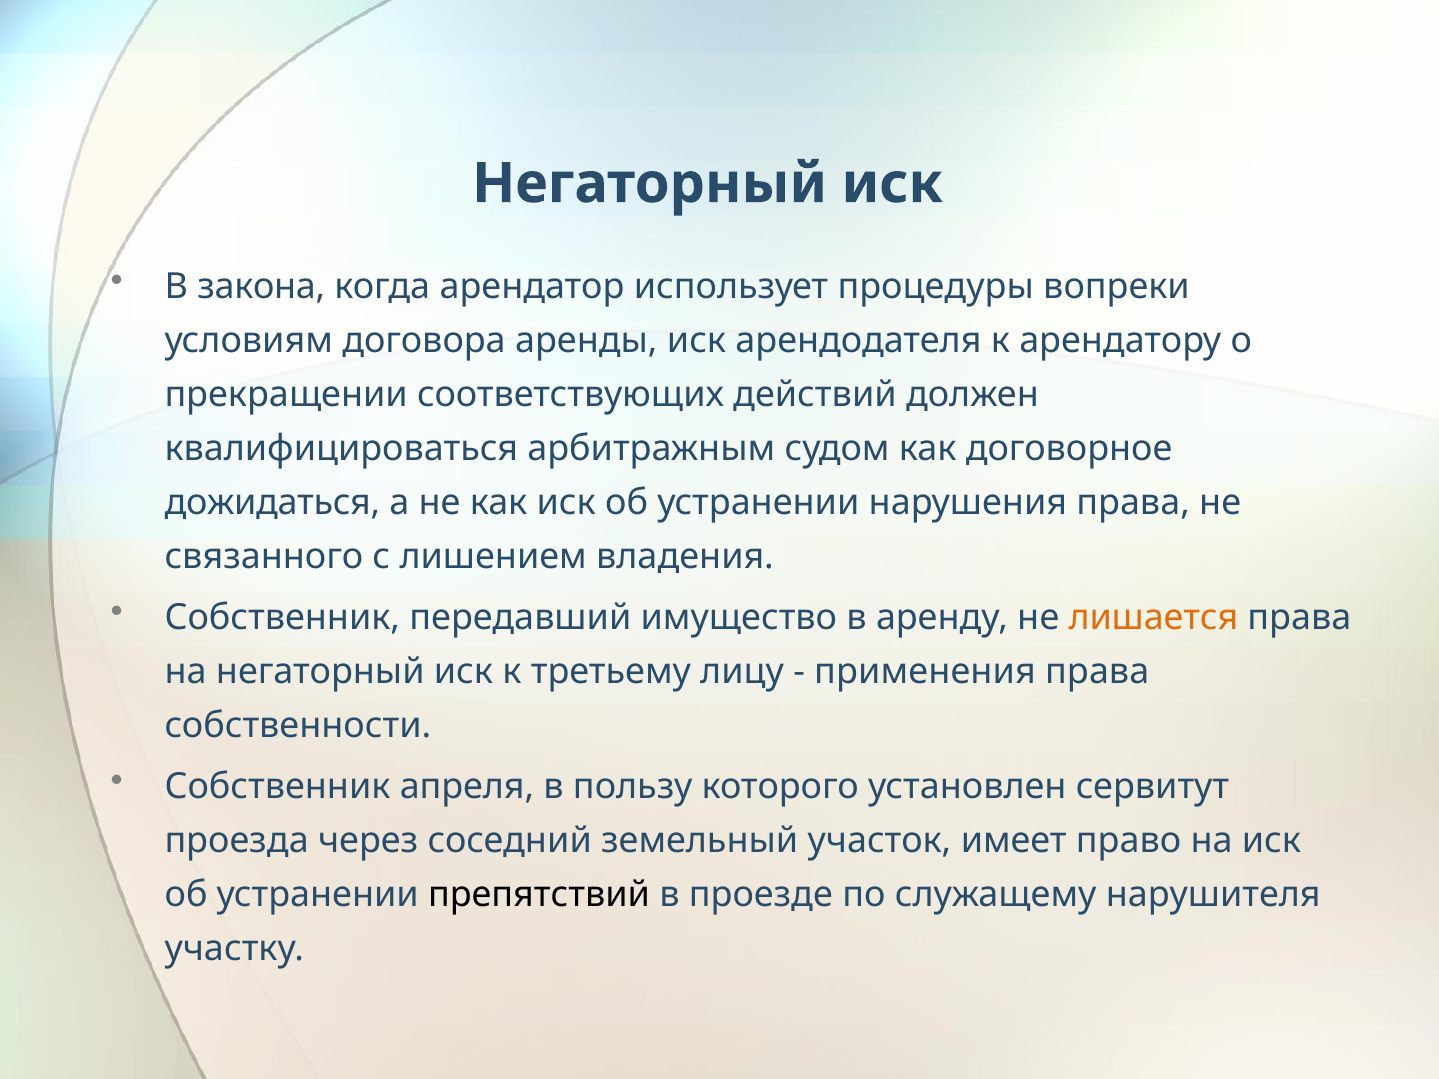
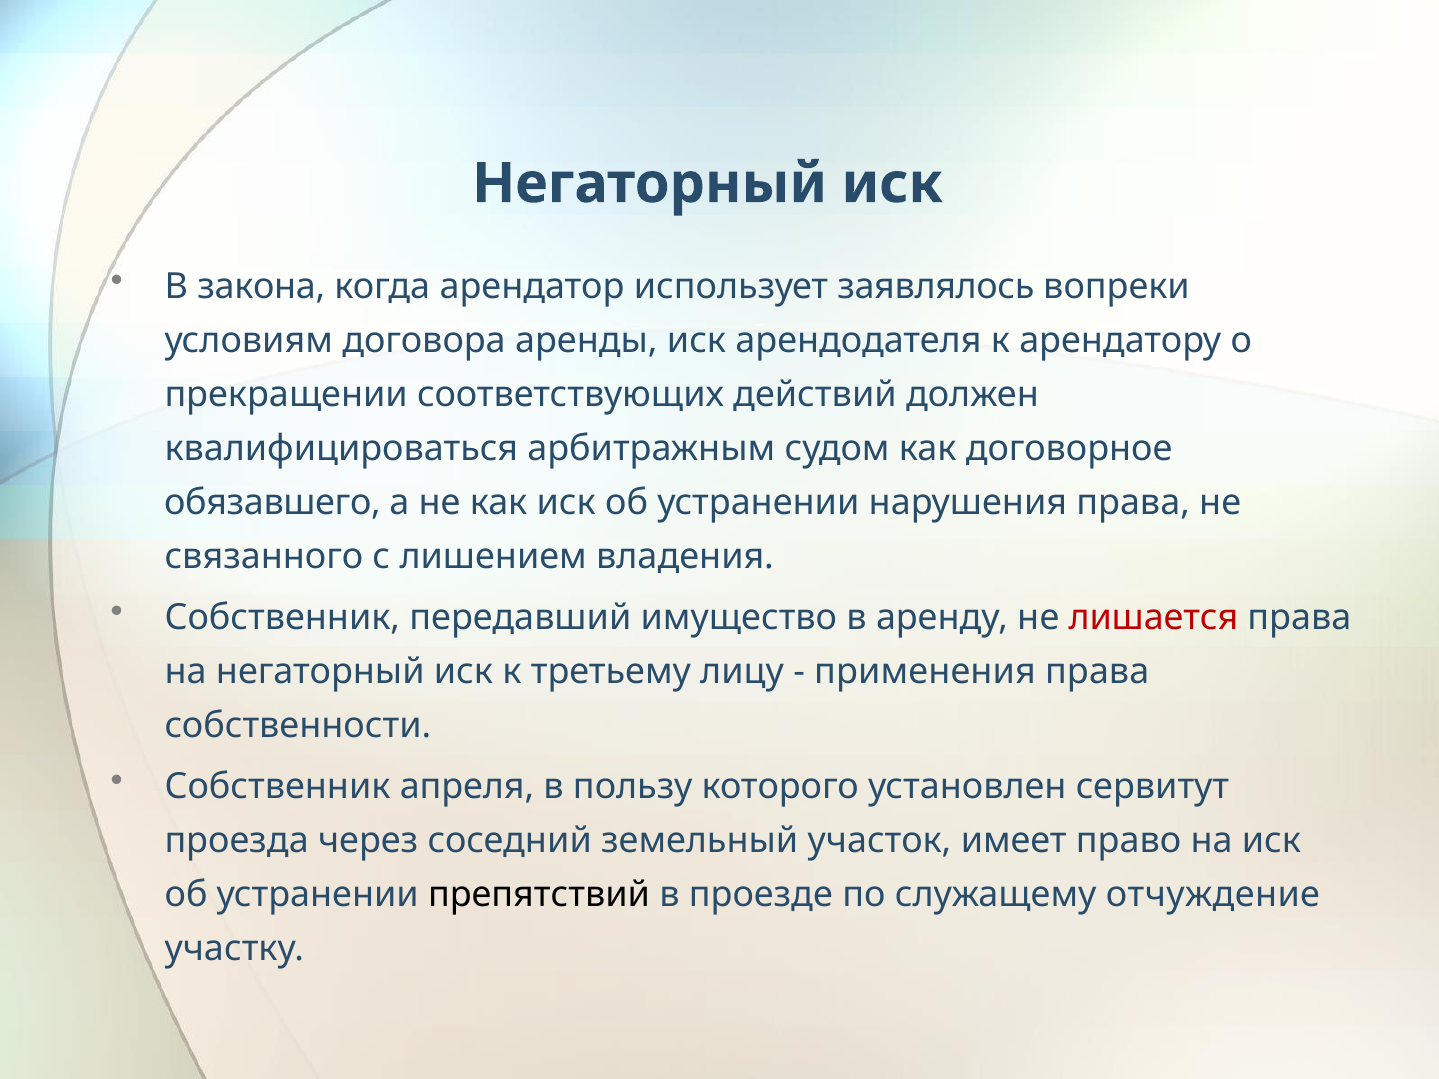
процедуры: процедуры -> заявлялось (936, 287)
дожидаться: дожидаться -> обязавшего (272, 503)
лишается colour: orange -> red (1153, 618)
нарушителя: нарушителя -> отчуждение (1213, 895)
